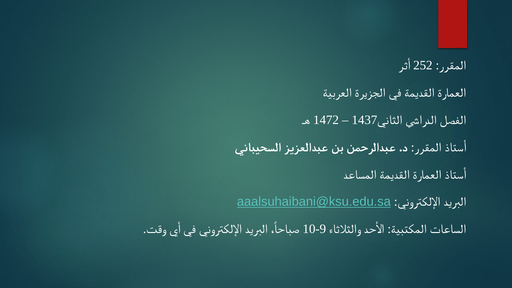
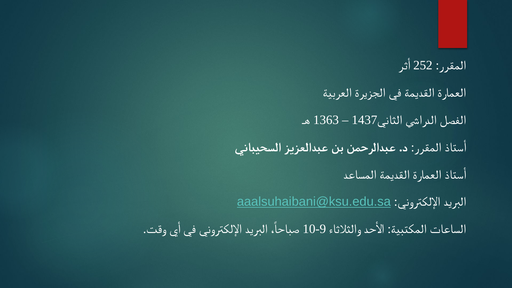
1472: 1472 -> 1363 (326, 120)
